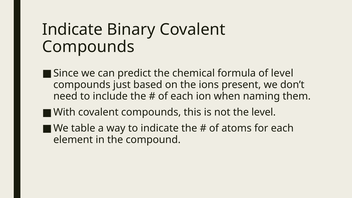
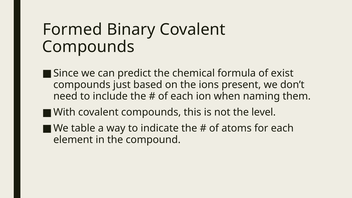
Indicate: Indicate -> Formed (72, 30)
of level: level -> exist (282, 73)
